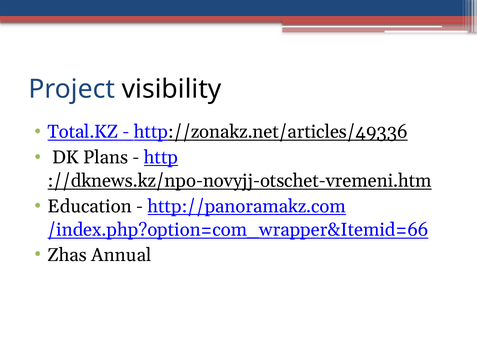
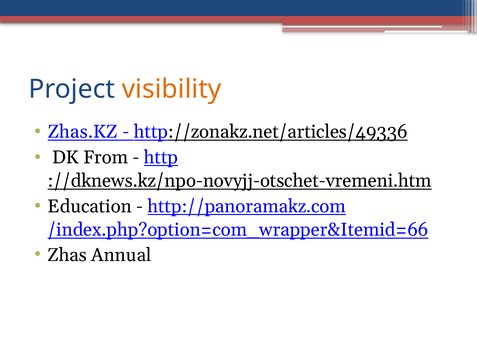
visibility colour: black -> orange (172, 89)
Total.KZ: Total.KZ -> Zhas.KZ (83, 132)
Plans: Plans -> From (106, 158)
